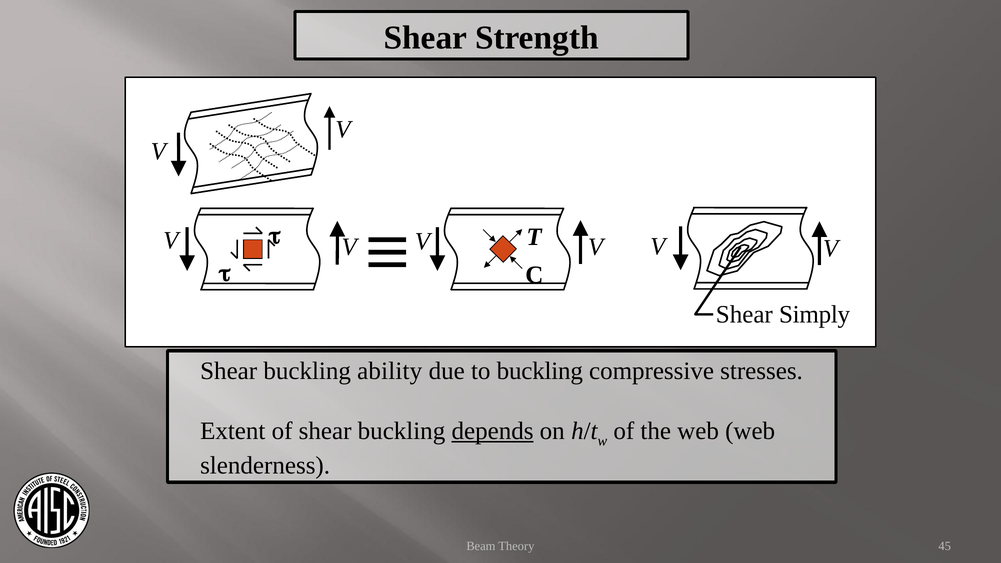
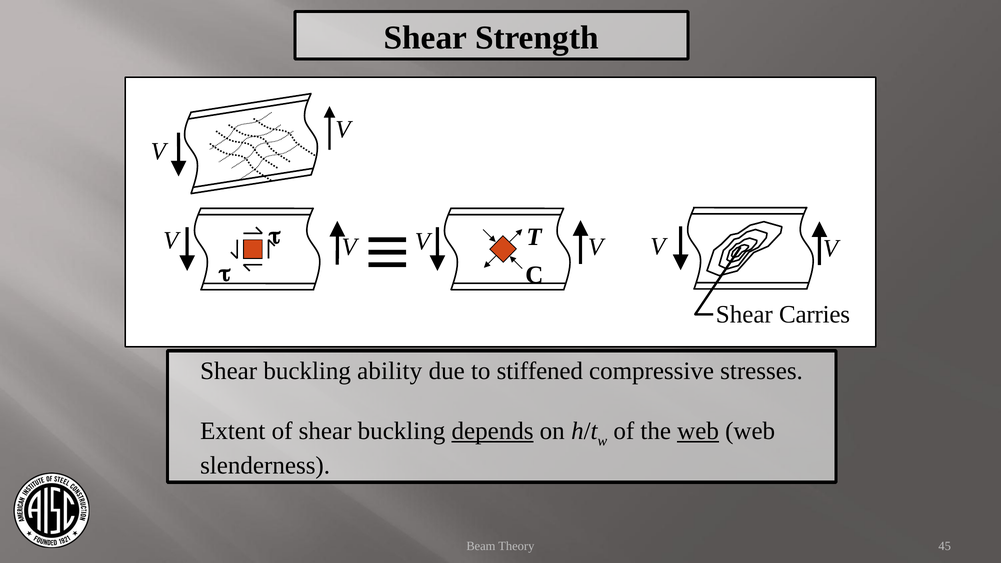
Simply: Simply -> Carries (815, 315)
to buckling: buckling -> stiffened (540, 371)
web underline: none -> present (698, 431)
